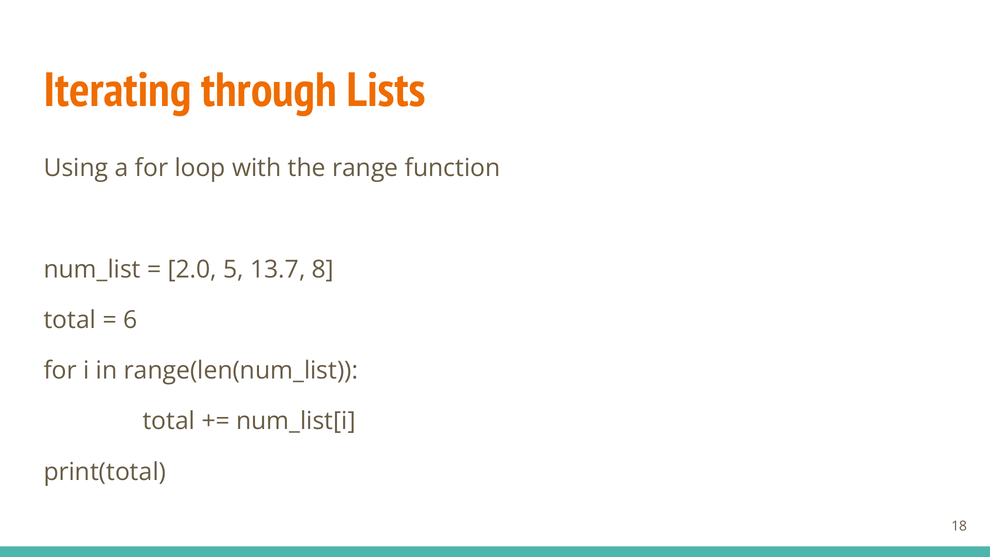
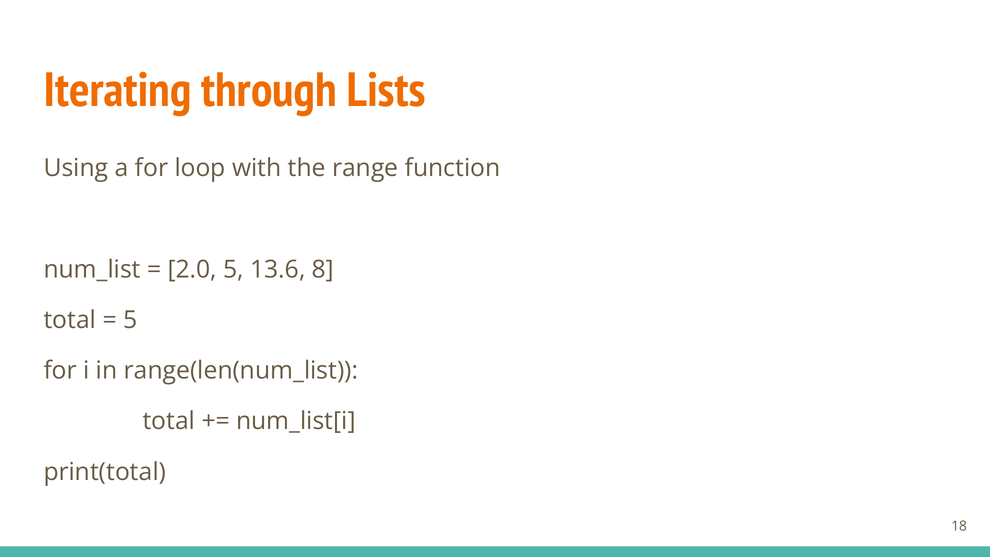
13.7: 13.7 -> 13.6 (278, 269)
6: 6 -> 5 (130, 320)
